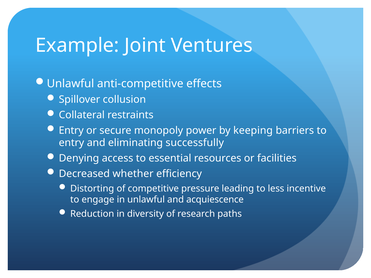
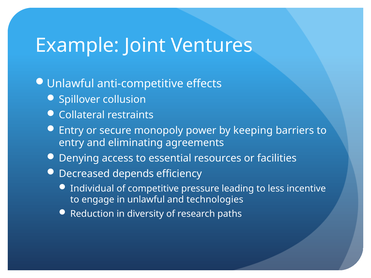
successfully: successfully -> agreements (195, 143)
whether: whether -> depends (133, 174)
Distorting: Distorting -> Individual (92, 189)
acquiescence: acquiescence -> technologies (215, 200)
